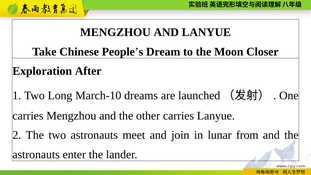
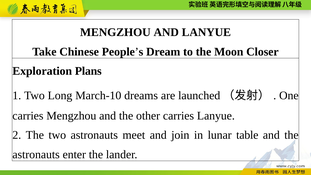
After: After -> Plans (88, 71)
from: from -> table (247, 135)
